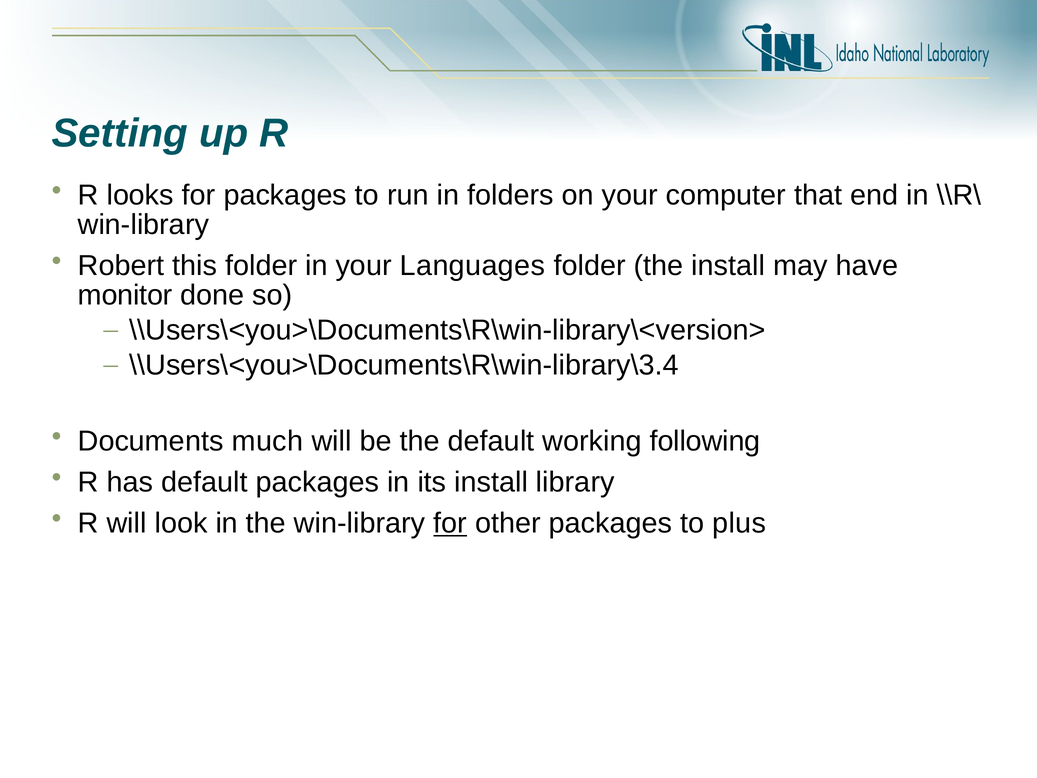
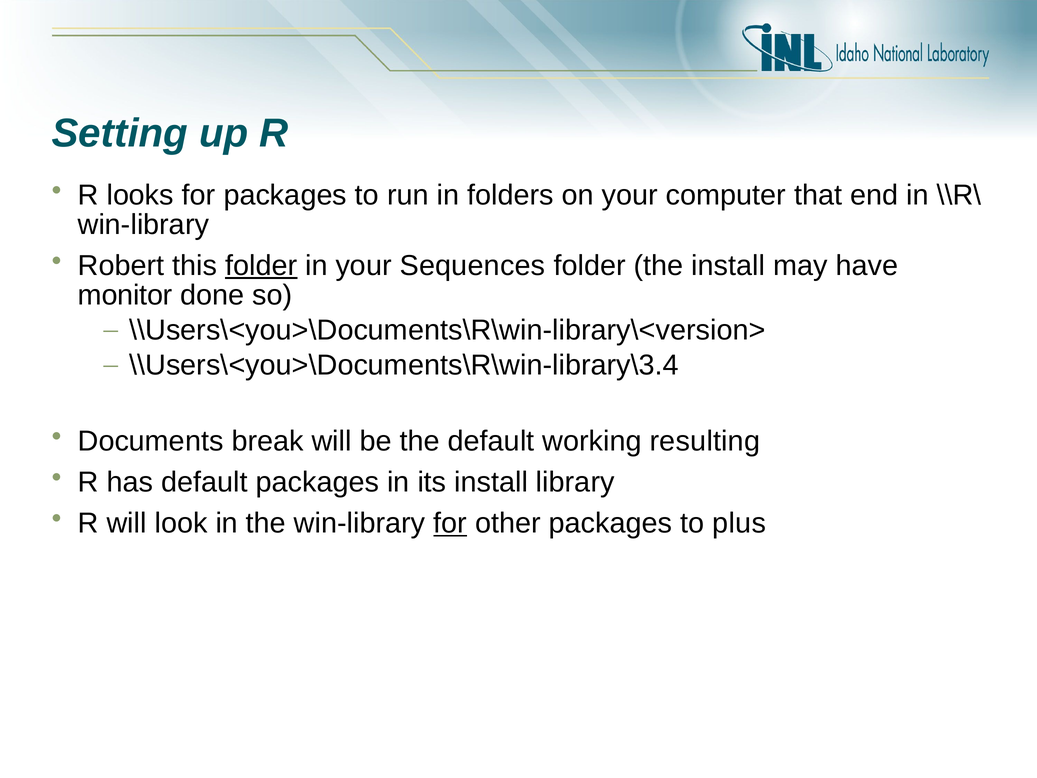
folder underline: none -> present (261, 266)
Languages: Languages -> Sequences (473, 266)
much: much -> break (268, 441)
following: following -> resulting (705, 441)
